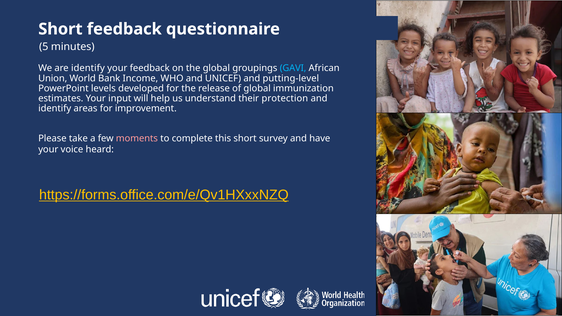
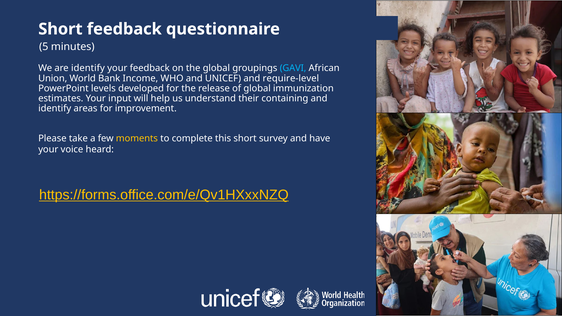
putting-level: putting-level -> require-level (291, 78)
protection: protection -> containing (285, 99)
moments colour: pink -> yellow (137, 138)
